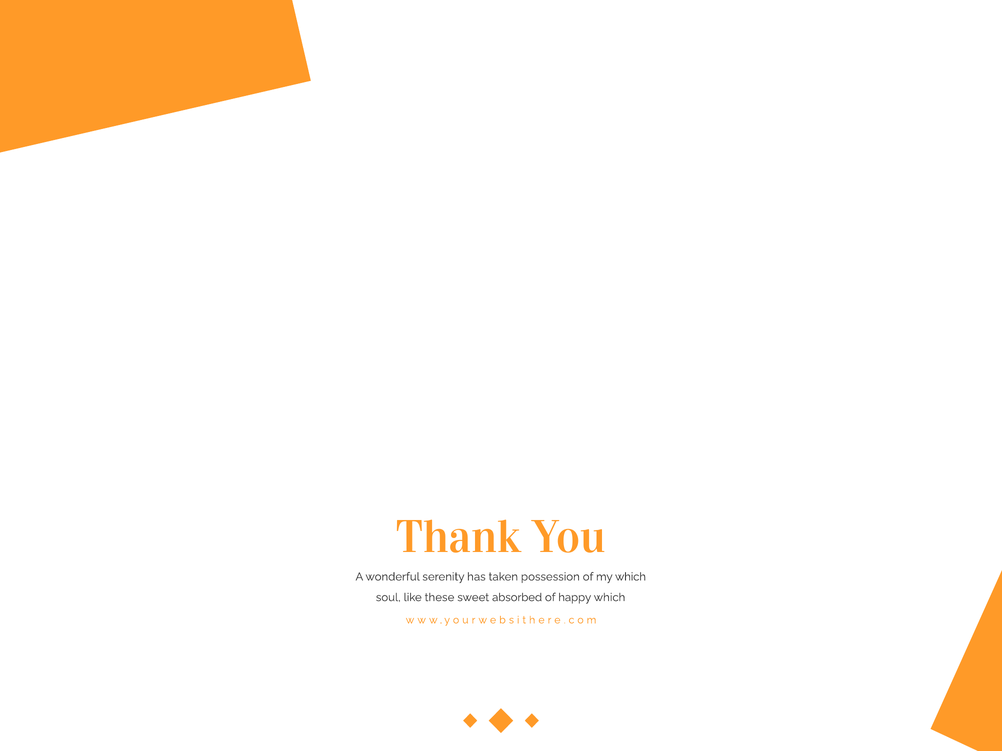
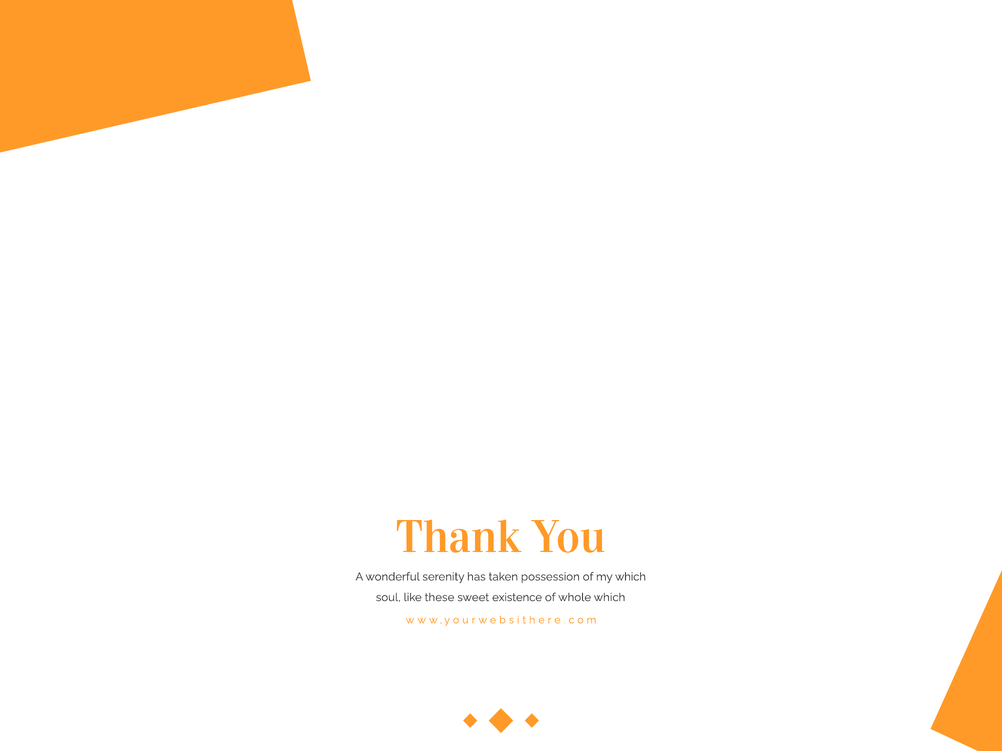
absorbed: absorbed -> existence (517, 598)
happy: happy -> whole (575, 598)
